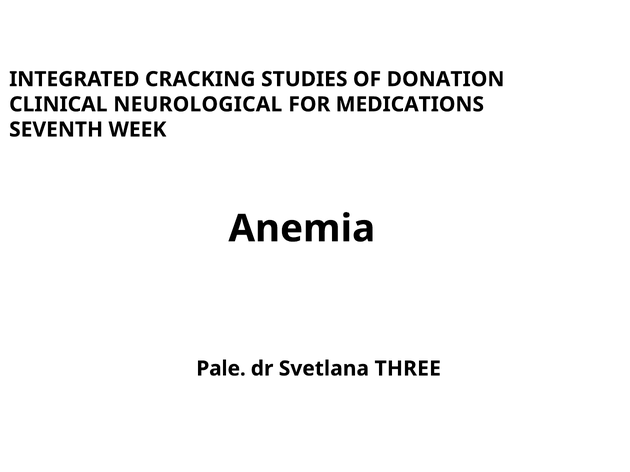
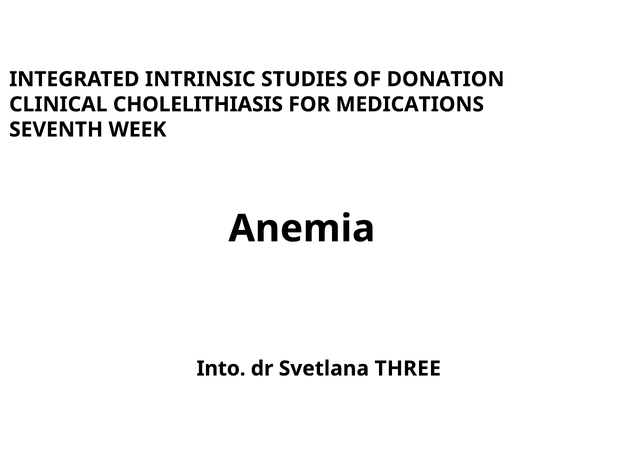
CRACKING: CRACKING -> INTRINSIC (200, 79)
NEUROLOGICAL: NEUROLOGICAL -> CHOLELITHIASIS (198, 105)
Pale: Pale -> Into (221, 369)
